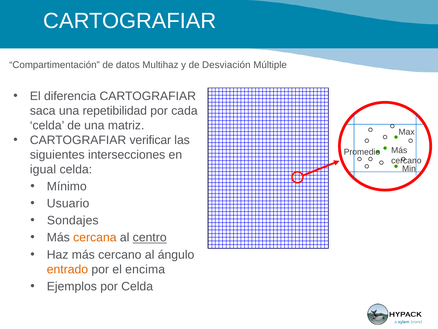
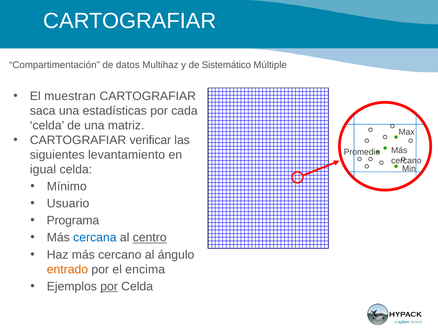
Desviación: Desviación -> Sistemático (226, 65)
diferencia: diferencia -> muestran (70, 96)
repetibilidad: repetibilidad -> estadísticas (115, 111)
intersecciones: intersecciones -> levantamiento (127, 155)
Sondajes: Sondajes -> Programa (73, 220)
cercana colour: orange -> blue (95, 237)
por underline: none -> present (109, 286)
